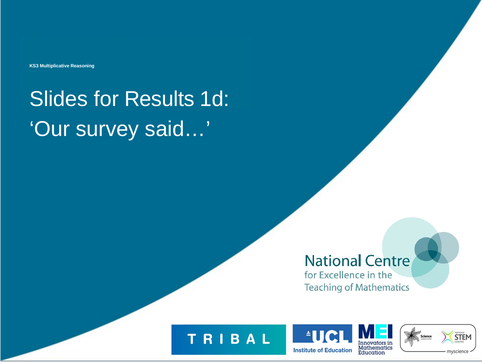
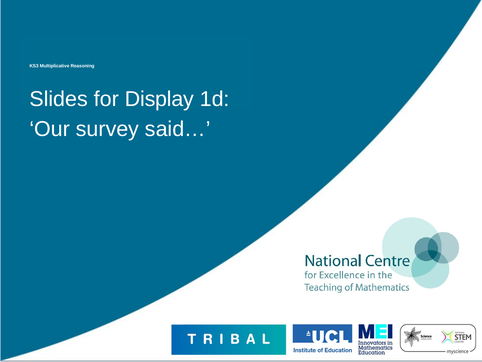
Results: Results -> Display (159, 99)
